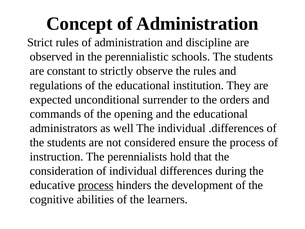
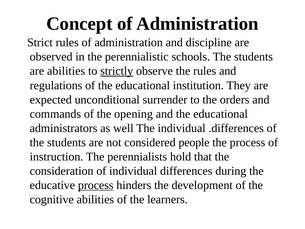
are constant: constant -> abilities (66, 71)
strictly underline: none -> present (117, 71)
ensure: ensure -> people (194, 142)
